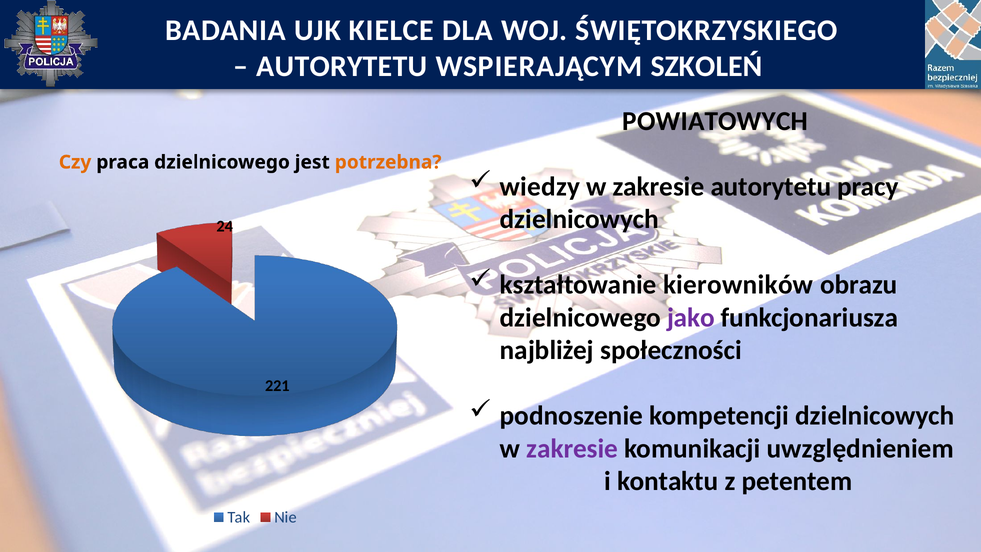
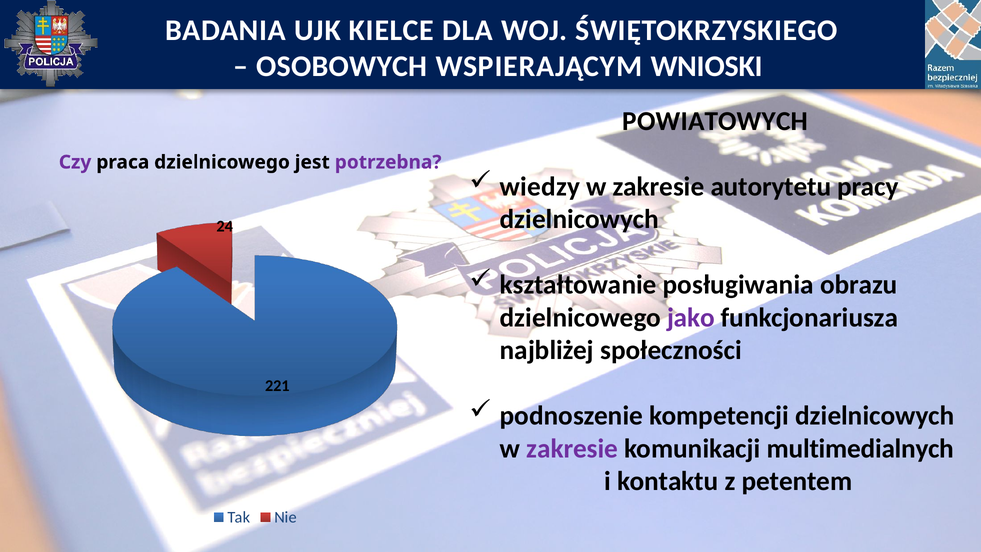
AUTORYTETU: AUTORYTETU -> OSOBOWYCH (342, 66)
SZKOLEŃ: SZKOLEŃ -> WNIOSKI (707, 66)
Czy colour: orange -> purple (75, 162)
potrzebna colour: orange -> purple (388, 162)
kierowników: kierowników -> posługiwania (738, 285)
uwzględnieniem: uwzględnieniem -> multimedialnych (860, 448)
